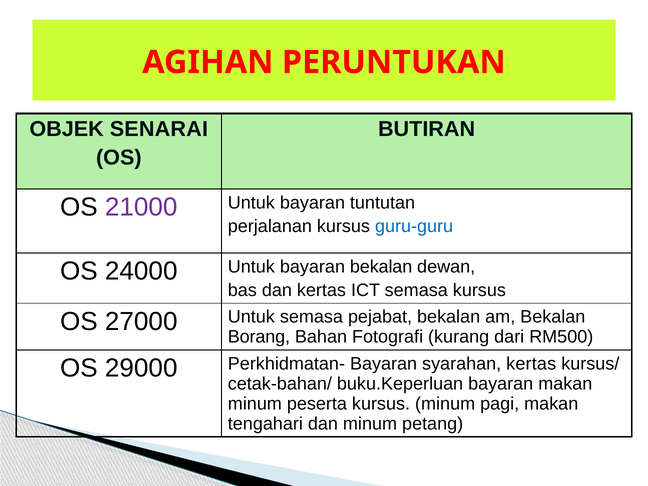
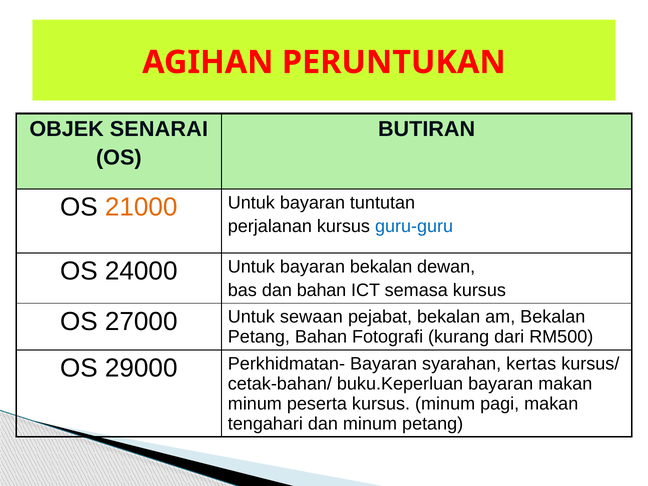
21000 colour: purple -> orange (141, 207)
dan kertas: kertas -> bahan (322, 290)
Untuk semasa: semasa -> sewaan (311, 317)
Borang: Borang -> Petang (259, 337)
